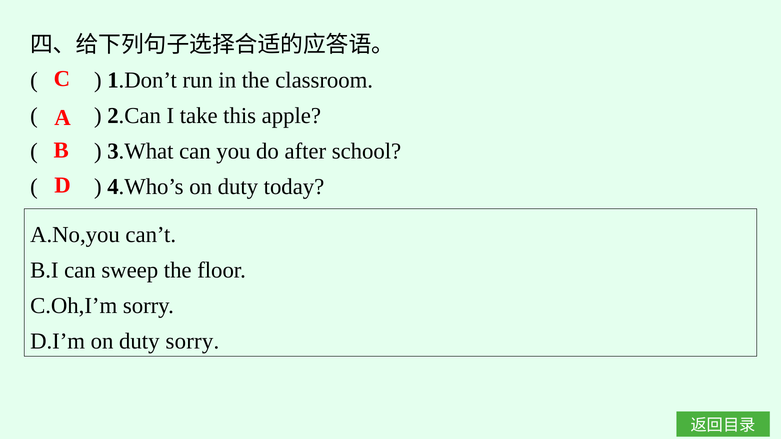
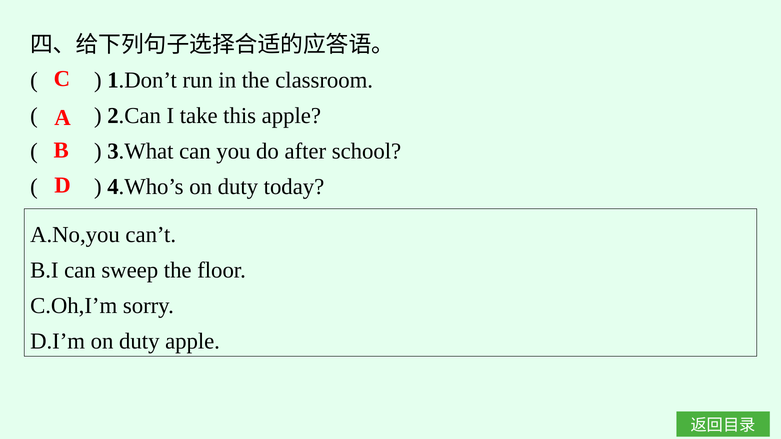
duty sorry: sorry -> apple (193, 342)
